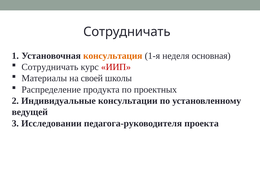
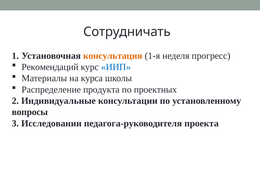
основная: основная -> прогресс (211, 56)
Сотрудничать: Сотрудничать -> Рекомендаций (50, 67)
ИИП colour: red -> blue (116, 67)
своей: своей -> курса (92, 78)
ведущей: ведущей -> вопросы (30, 112)
